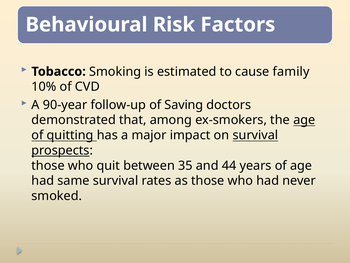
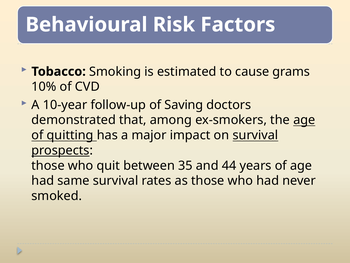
family: family -> grams (291, 71)
90-year: 90-year -> 10-year (65, 105)
